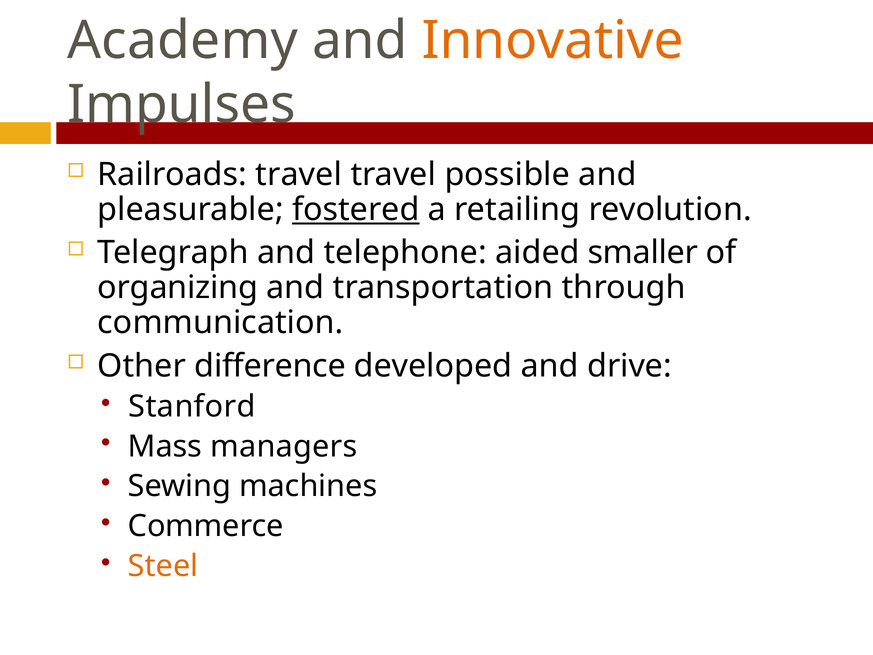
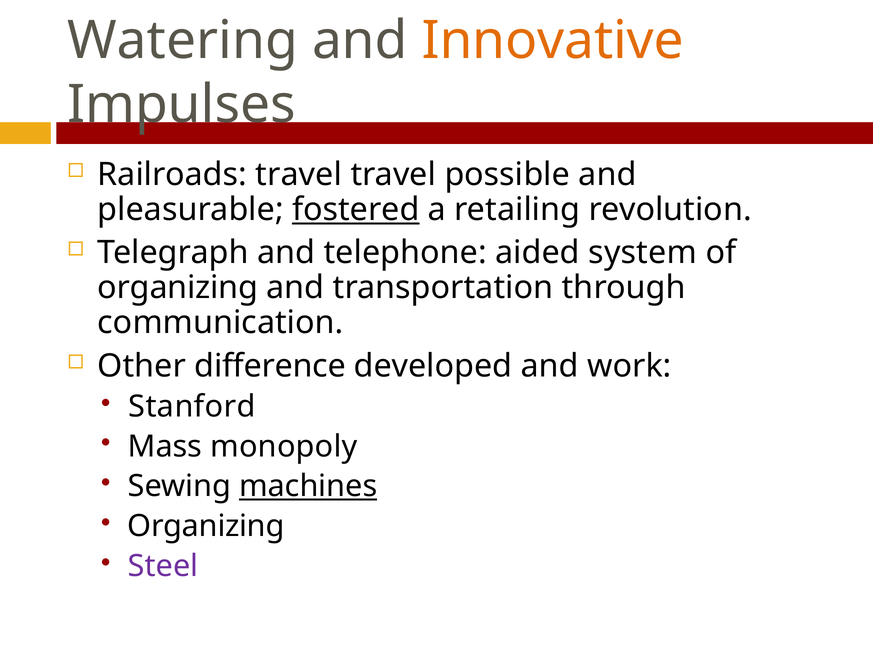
Academy: Academy -> Watering (183, 41)
smaller: smaller -> system (643, 253)
drive: drive -> work (629, 366)
managers: managers -> monopoly (284, 447)
machines underline: none -> present (308, 487)
Commerce: Commerce -> Organizing (206, 527)
Steel colour: orange -> purple (163, 566)
